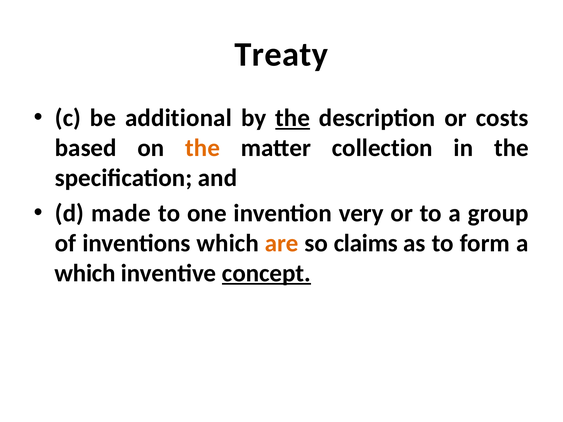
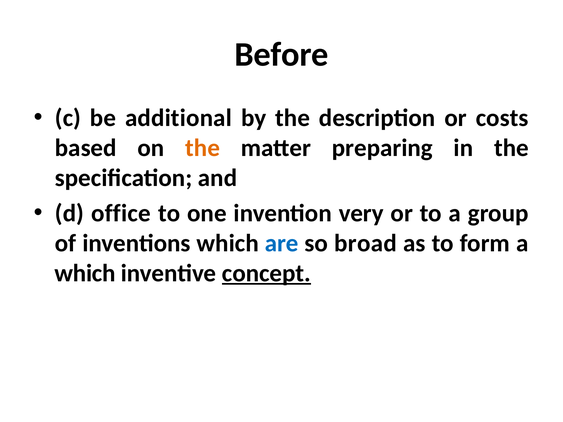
Treaty: Treaty -> Before (282, 55)
the underline: present -> none (293, 118)
collection: collection -> preparing (382, 148)
made: made -> office (121, 213)
are colour: orange -> blue (282, 243)
claims: claims -> broad (366, 243)
